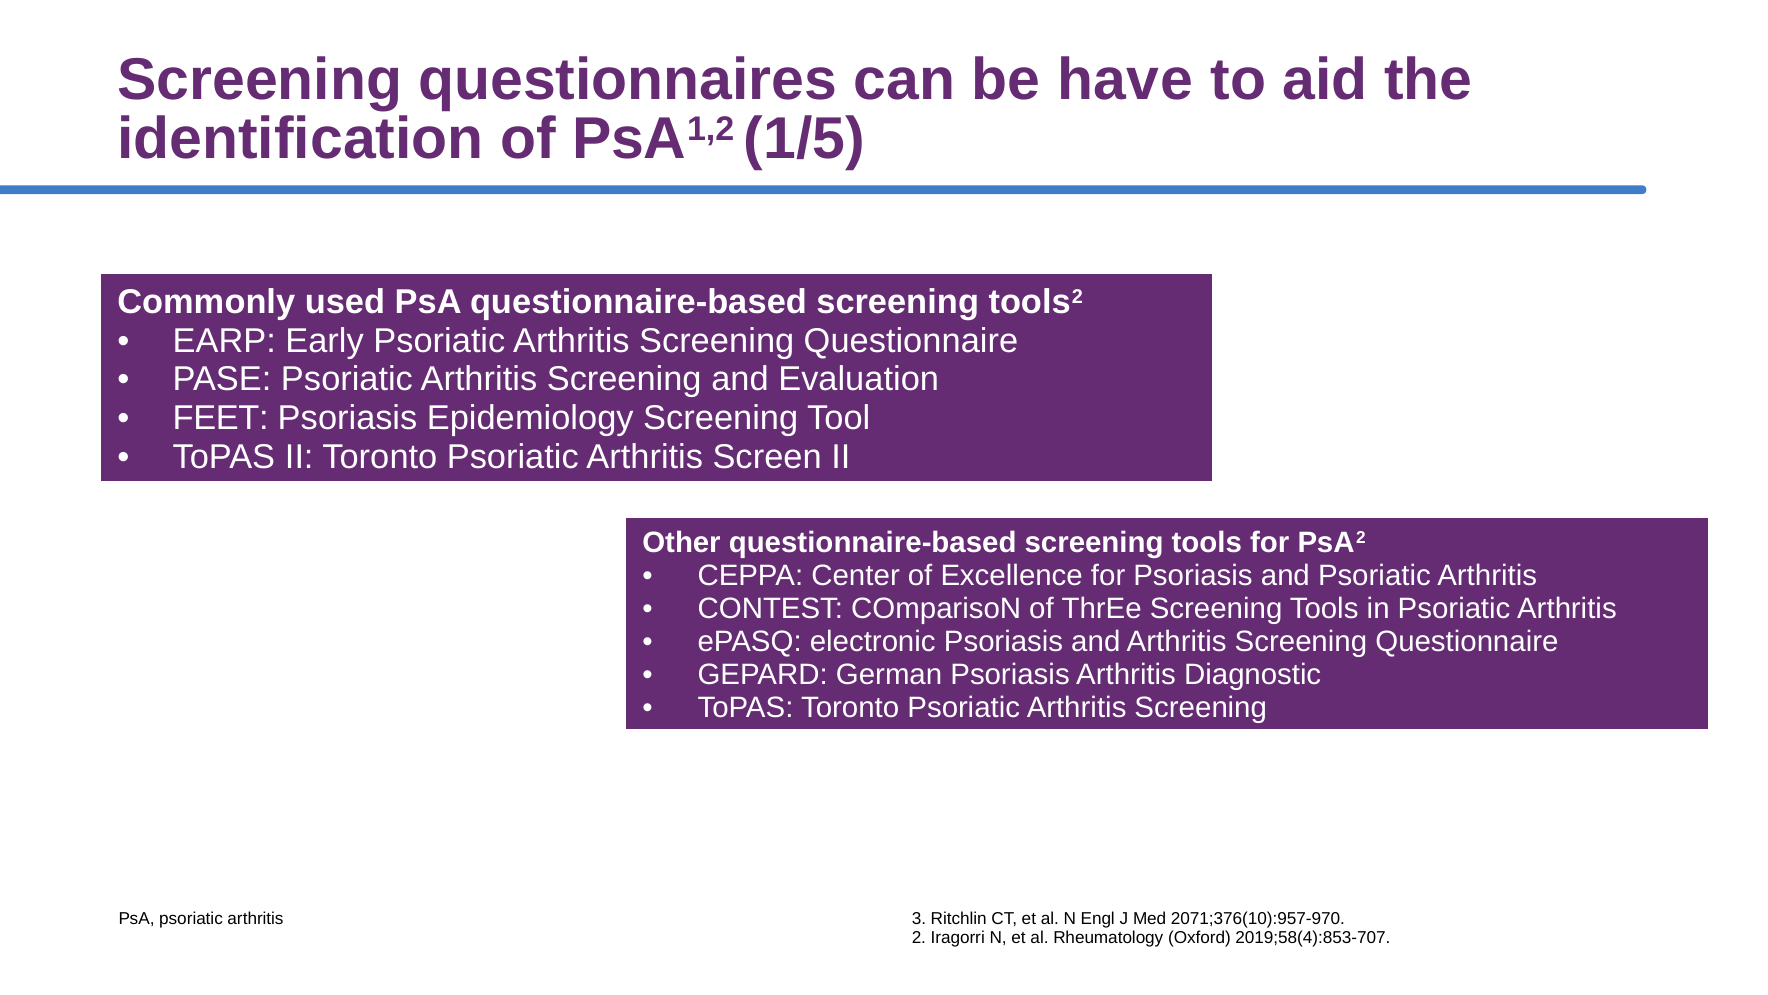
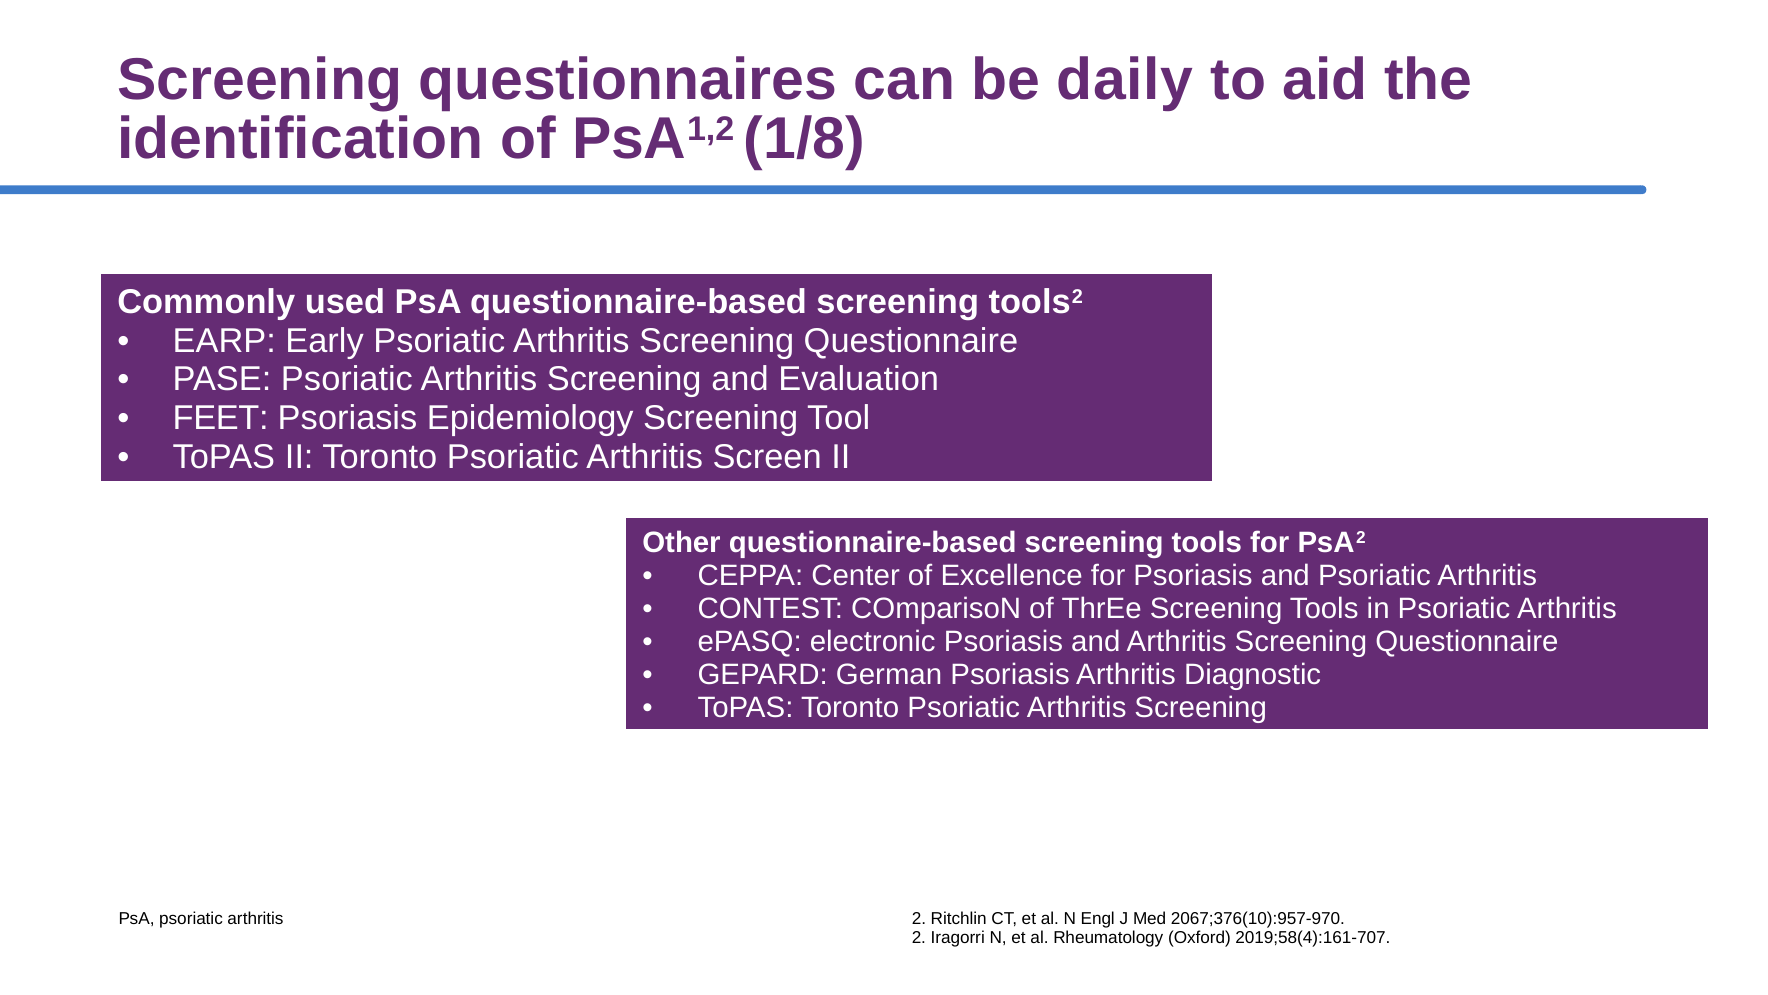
have: have -> daily (1125, 80)
1/5: 1/5 -> 1/8 (804, 139)
arthritis 3: 3 -> 2 (919, 918)
2071;376(10):957-970: 2071;376(10):957-970 -> 2067;376(10):957-970 (1258, 918)
2019;58(4):853-707: 2019;58(4):853-707 -> 2019;58(4):161-707 (1313, 937)
